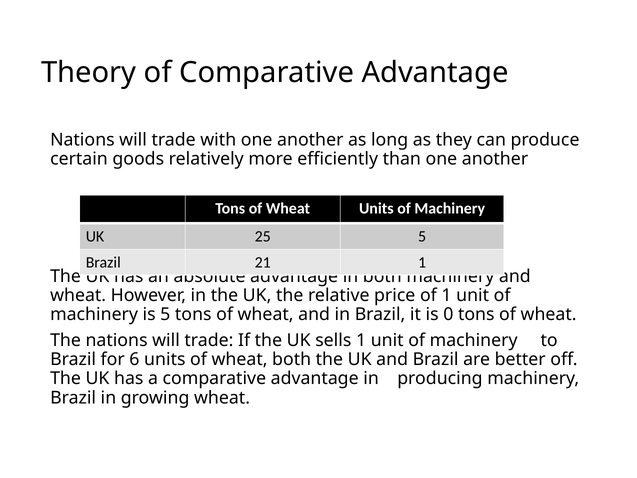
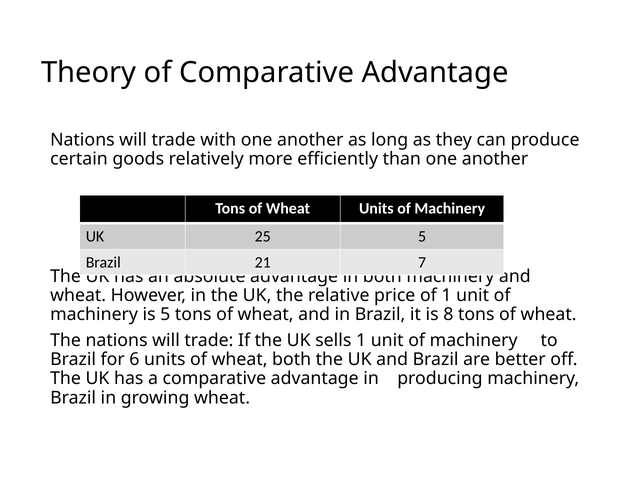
21 1: 1 -> 7 (422, 262)
0: 0 -> 8 (448, 314)
